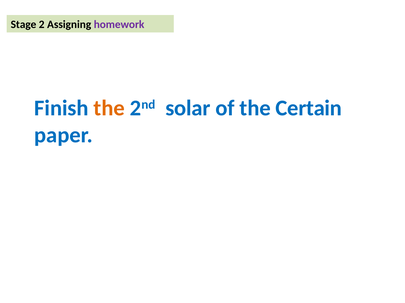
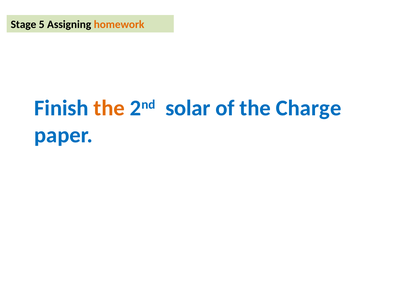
2: 2 -> 5 (42, 25)
homework colour: purple -> orange (119, 25)
Certain: Certain -> Charge (309, 108)
